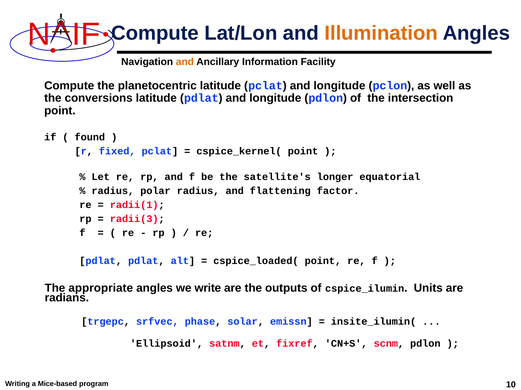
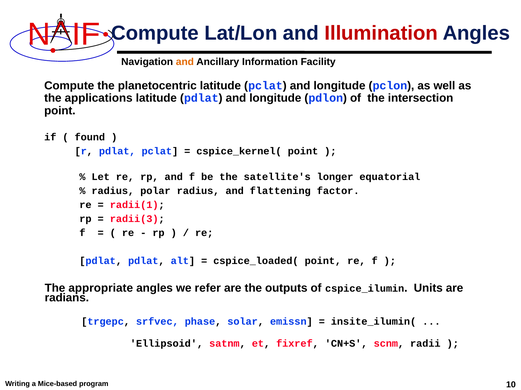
Illumination colour: orange -> red (381, 33)
conversions: conversions -> applications (99, 98)
r fixed: fixed -> pdlat (117, 152)
write: write -> refer (208, 289)
scnm pdlon: pdlon -> radii (425, 344)
